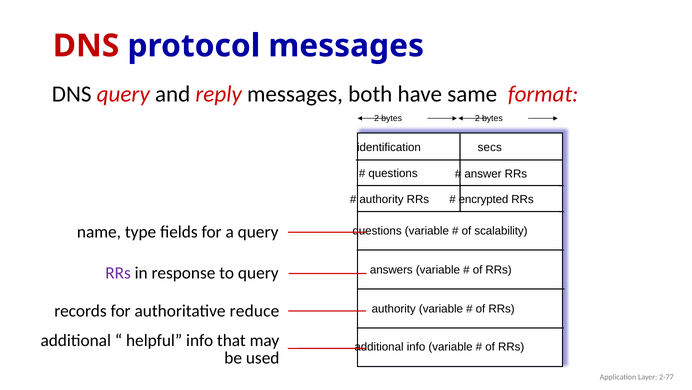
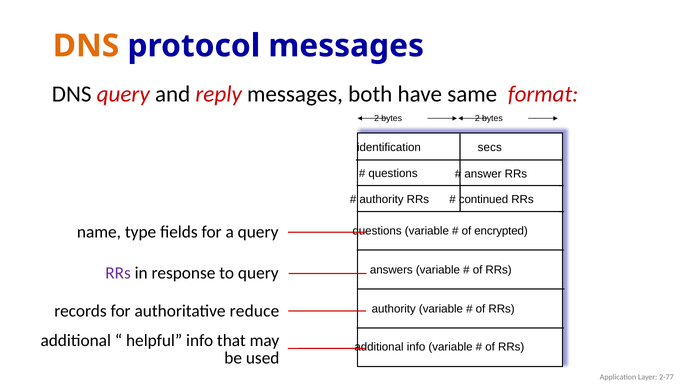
DNS colour: red -> orange (86, 46)
encrypted: encrypted -> continued (484, 199)
scalability: scalability -> encrypted (501, 230)
